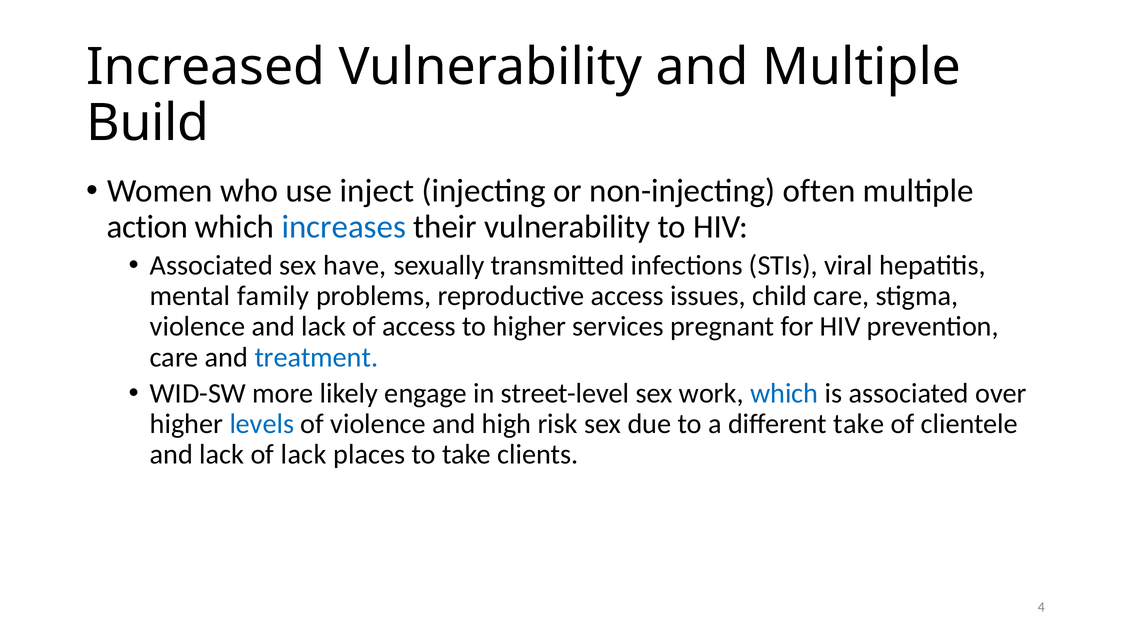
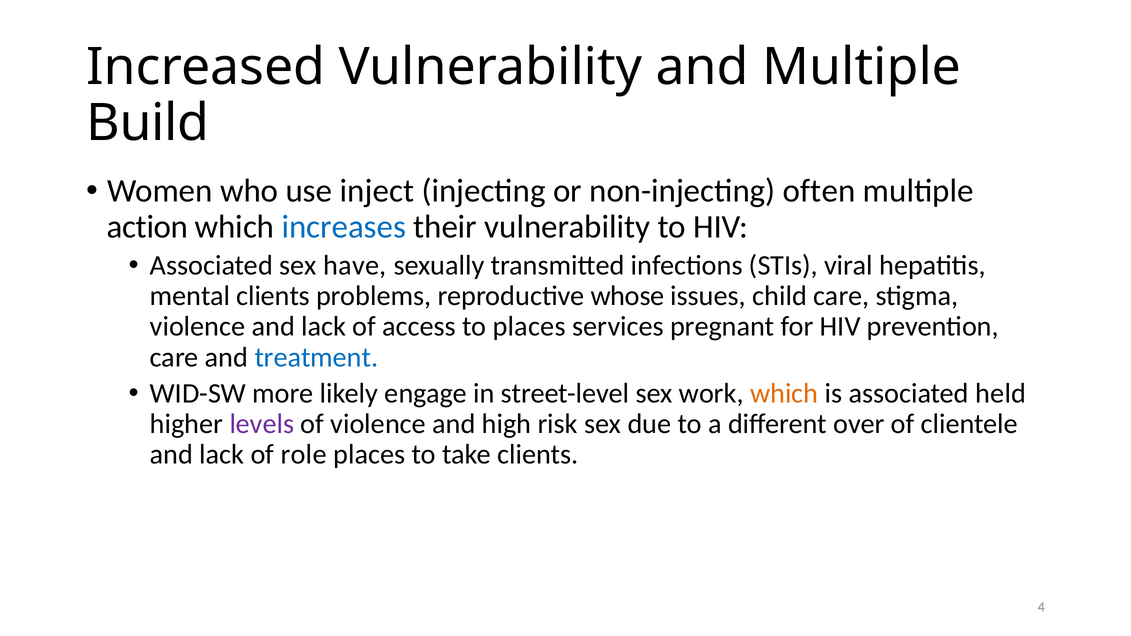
mental family: family -> clients (273, 296)
reproductive access: access -> whose (627, 296)
to higher: higher -> places (529, 327)
which colour: blue -> orange (784, 394)
over: over -> held (1001, 394)
levels colour: blue -> purple (262, 424)
different take: take -> over (859, 424)
of lack: lack -> role (304, 455)
